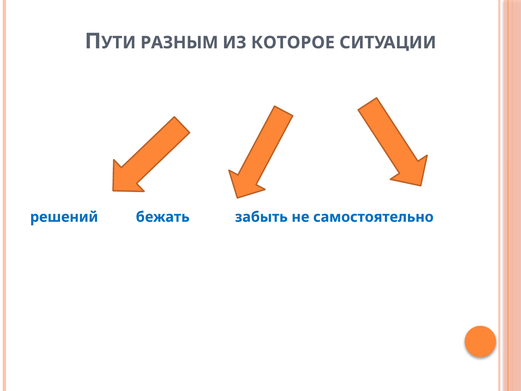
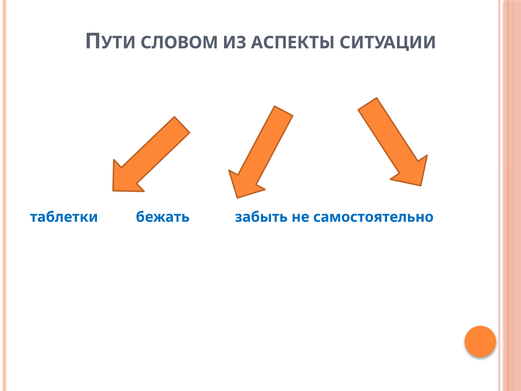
РАЗНЫМ: РАЗНЫМ -> СЛОВОМ (179, 43)
КОТОРОЕ: КОТОРОЕ -> АСПЕКТЫ (293, 43)
решений: решений -> таблетки (64, 217)
